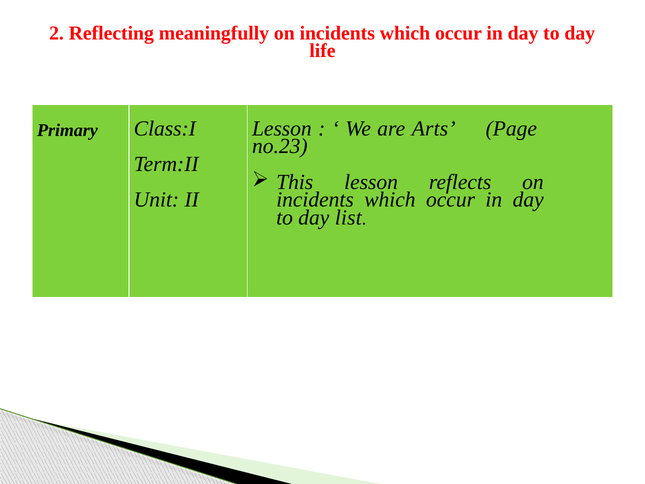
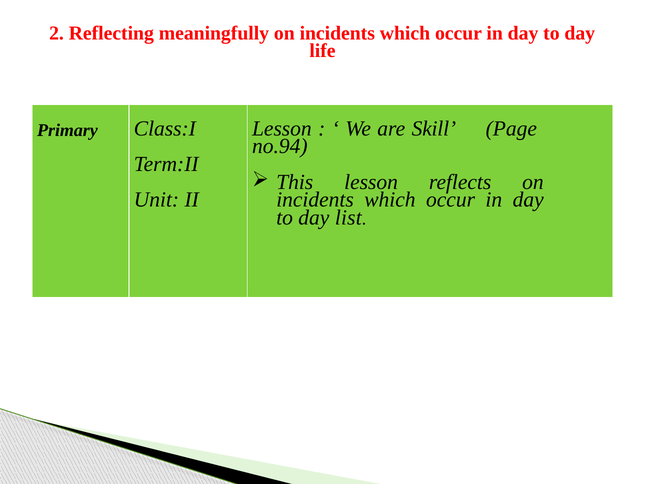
Arts: Arts -> Skill (434, 128)
no.23: no.23 -> no.94 (280, 146)
